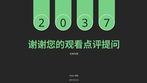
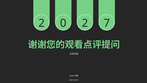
0 3: 3 -> 2 (85, 23)
